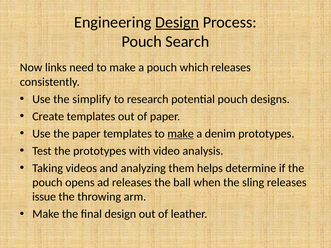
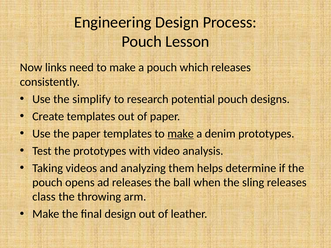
Design underline: present -> none (177, 22)
Search: Search -> Lesson (187, 42)
issue: issue -> class (44, 197)
